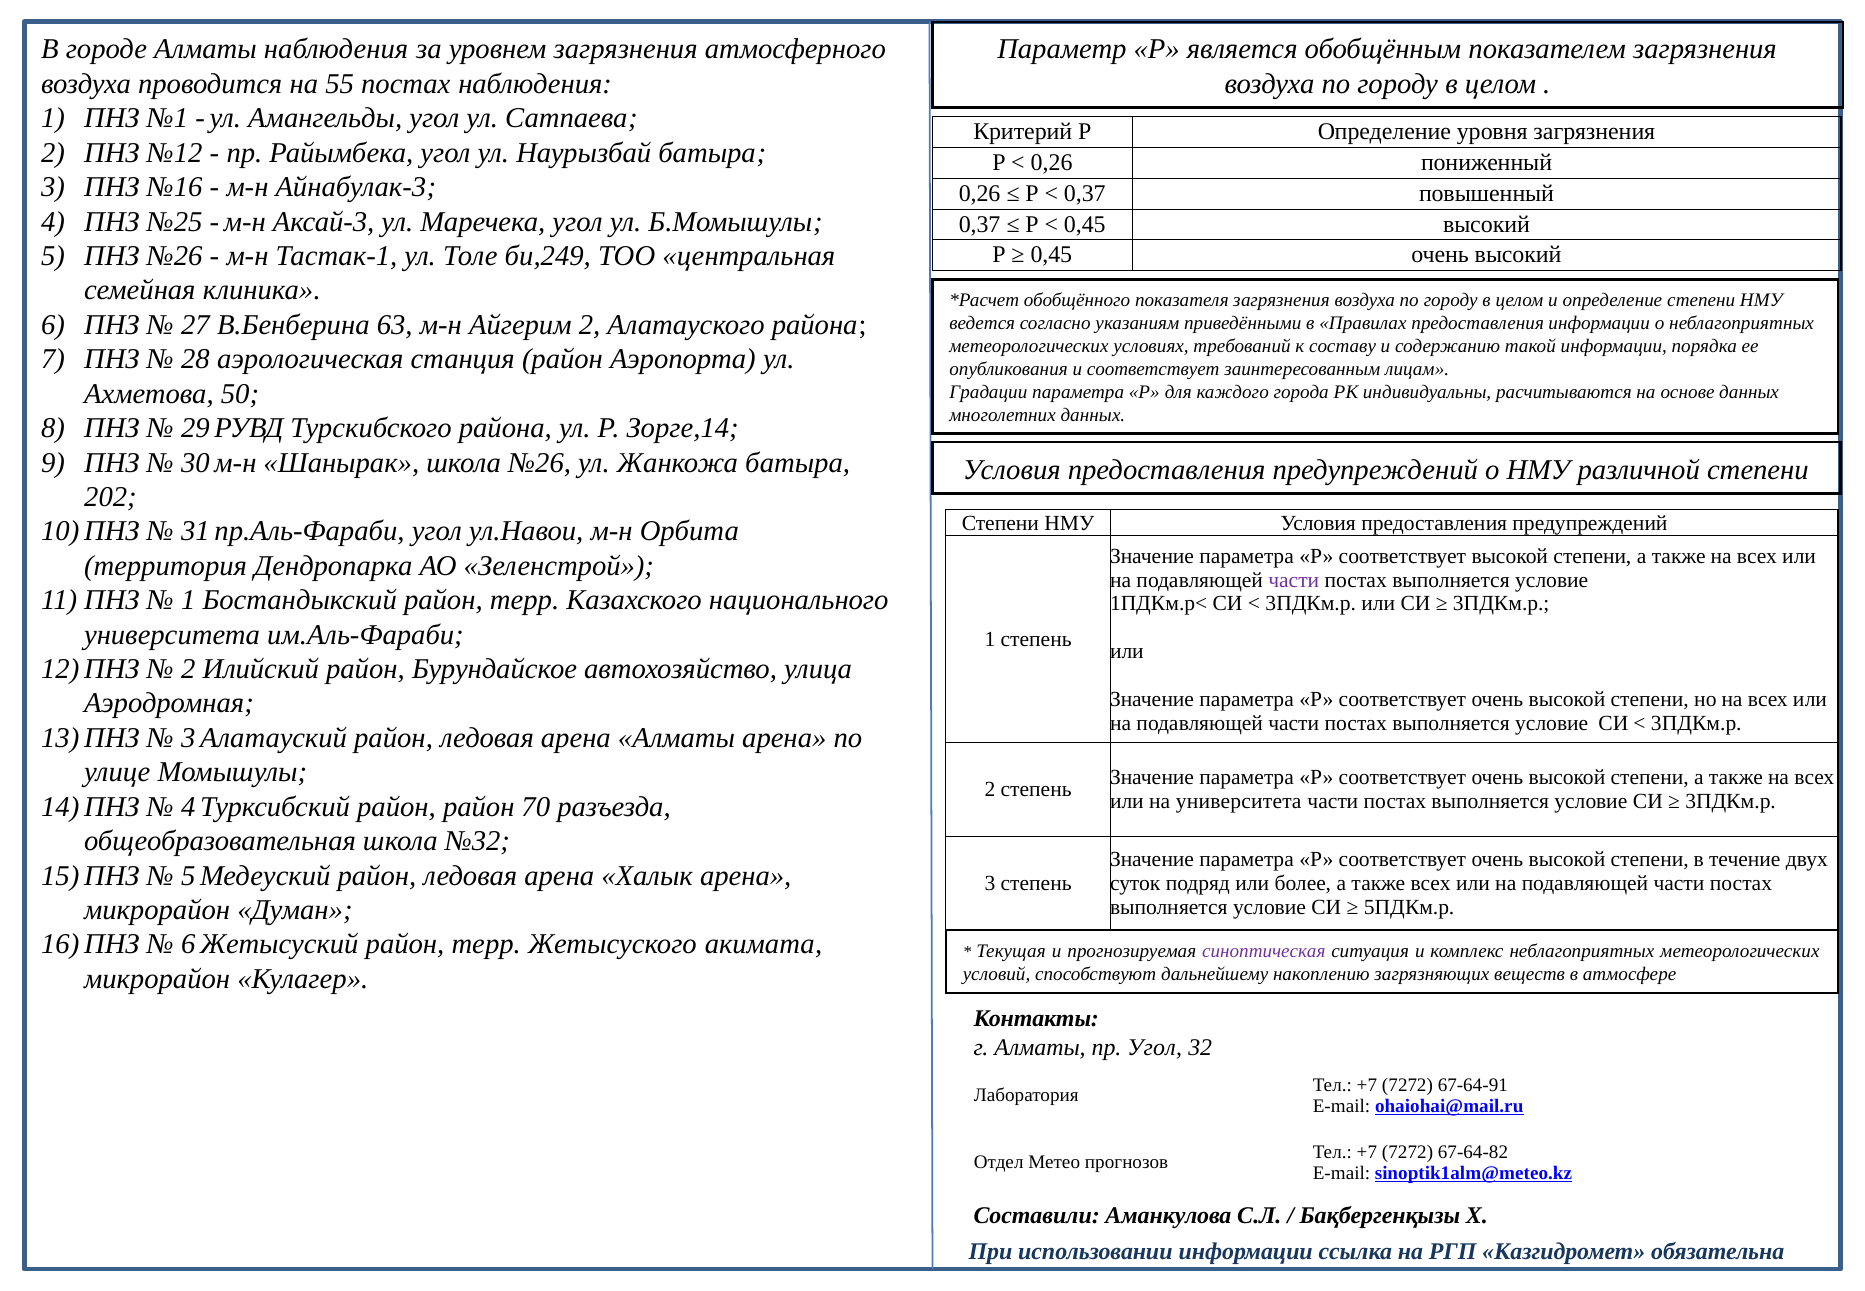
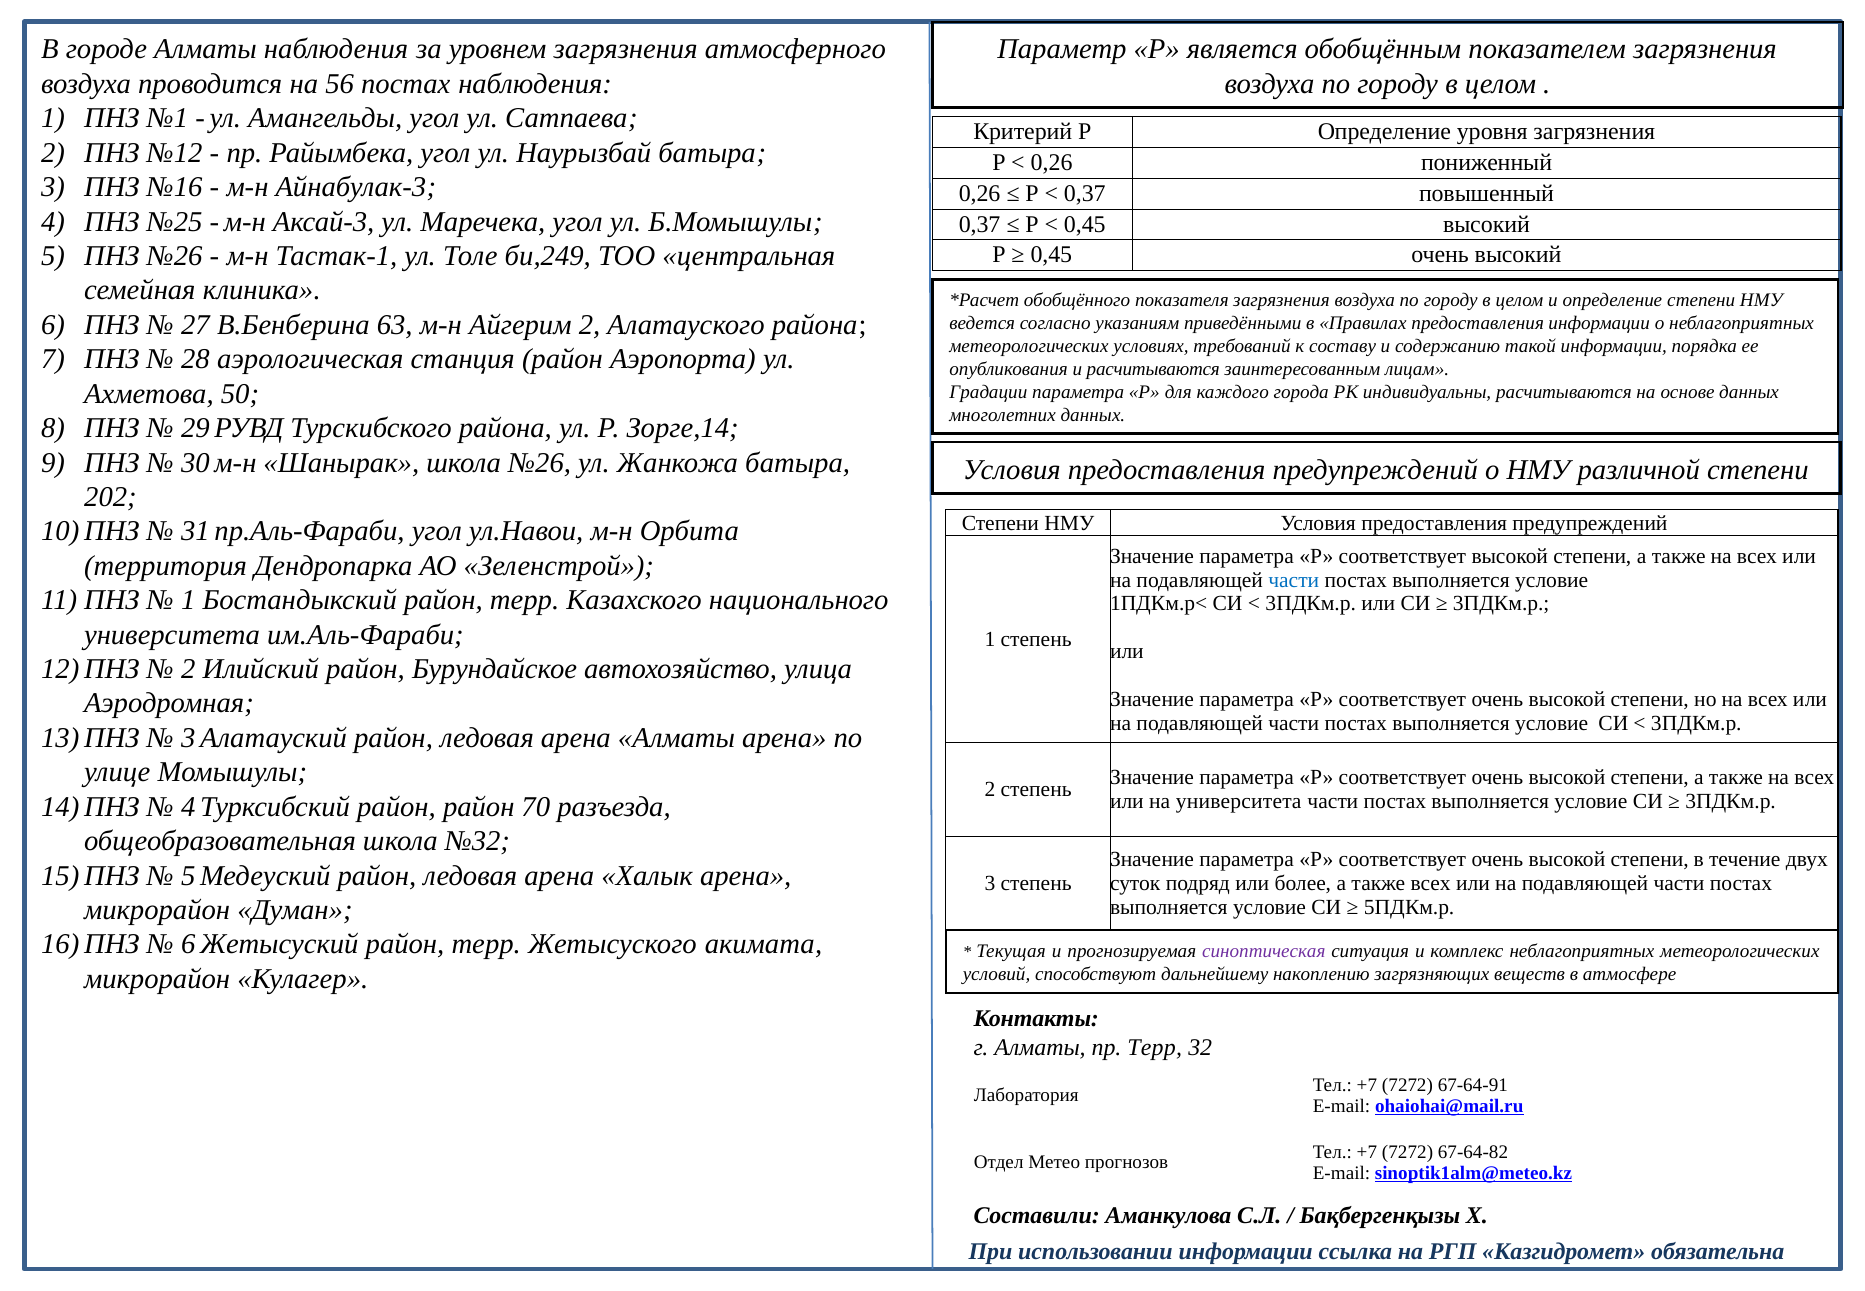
55: 55 -> 56 (340, 84)
и соответствует: соответствует -> расчитываются (1153, 369)
части colour: purple -> blue (1294, 580)
пр Угол: Угол -> Терр (1155, 1048)
